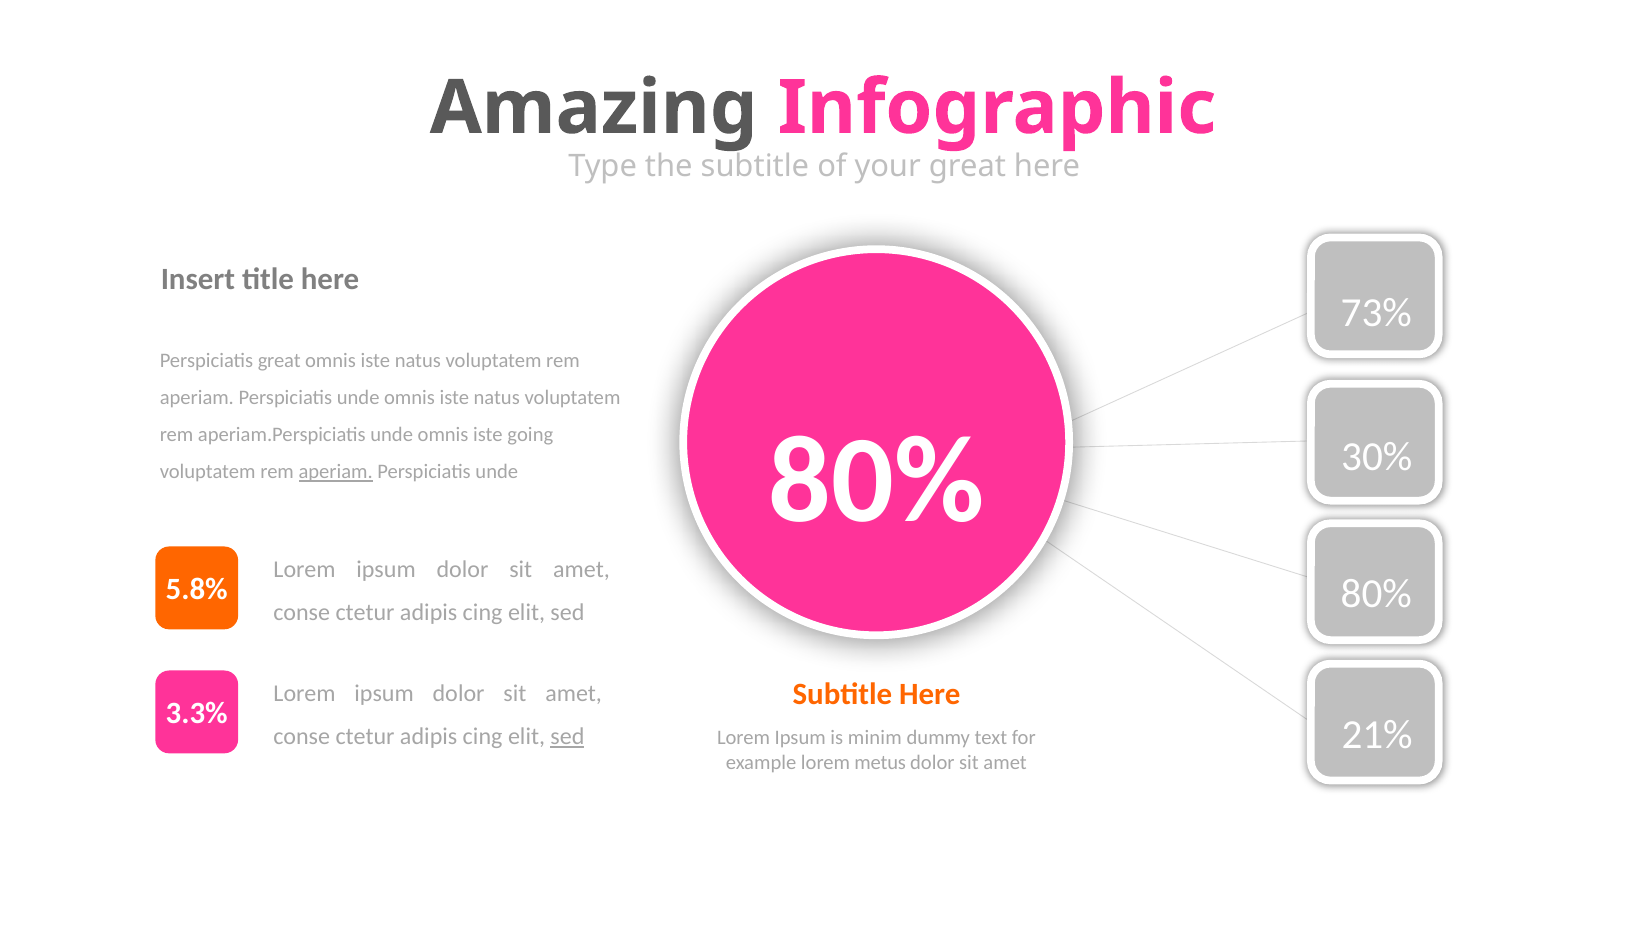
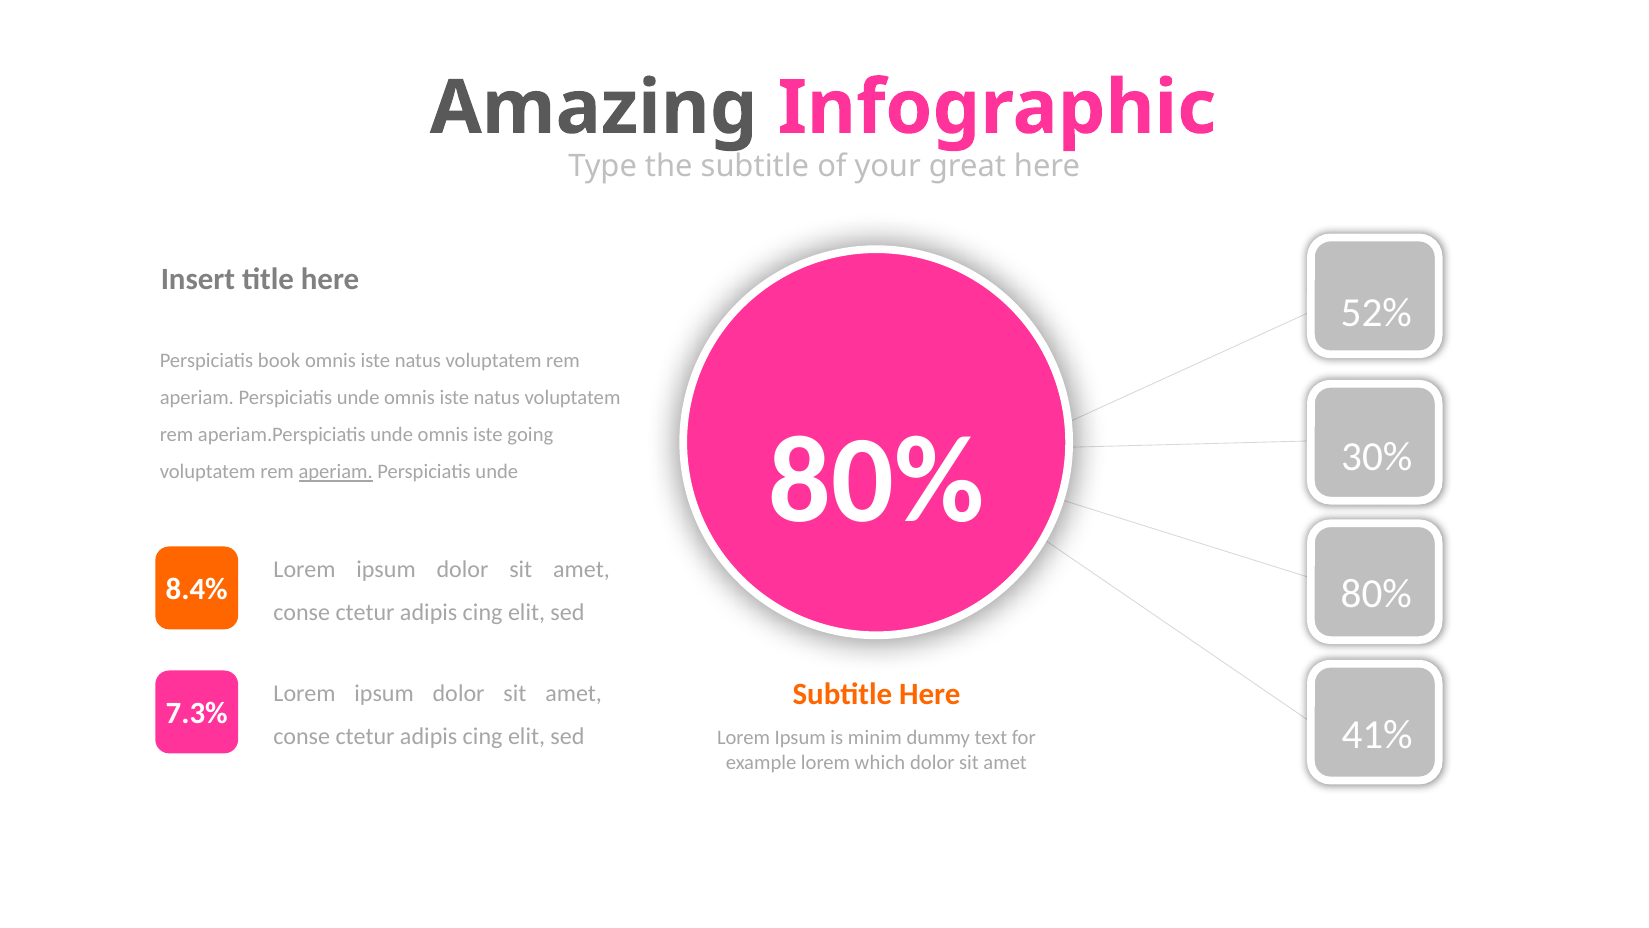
73%: 73% -> 52% (1376, 313)
Perspiciatis great: great -> book (279, 361)
5.8%: 5.8% -> 8.4% (197, 589)
3.3%: 3.3% -> 7.3% (197, 713)
21%: 21% -> 41% (1377, 735)
sed underline: present -> none (567, 736)
metus: metus -> which (880, 762)
